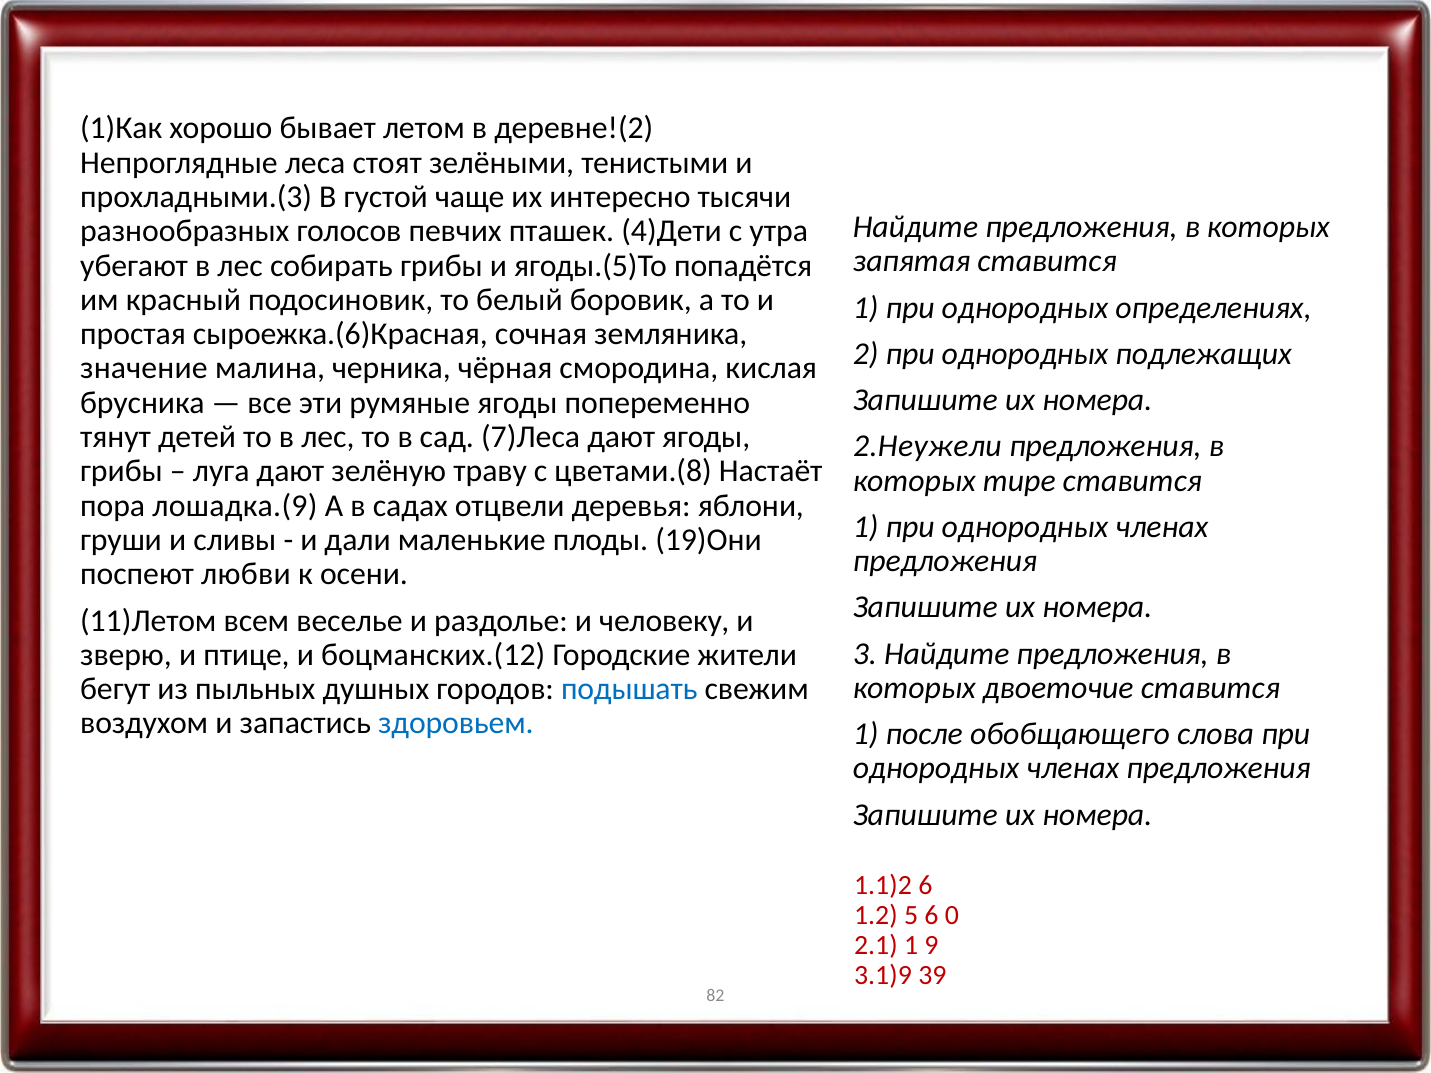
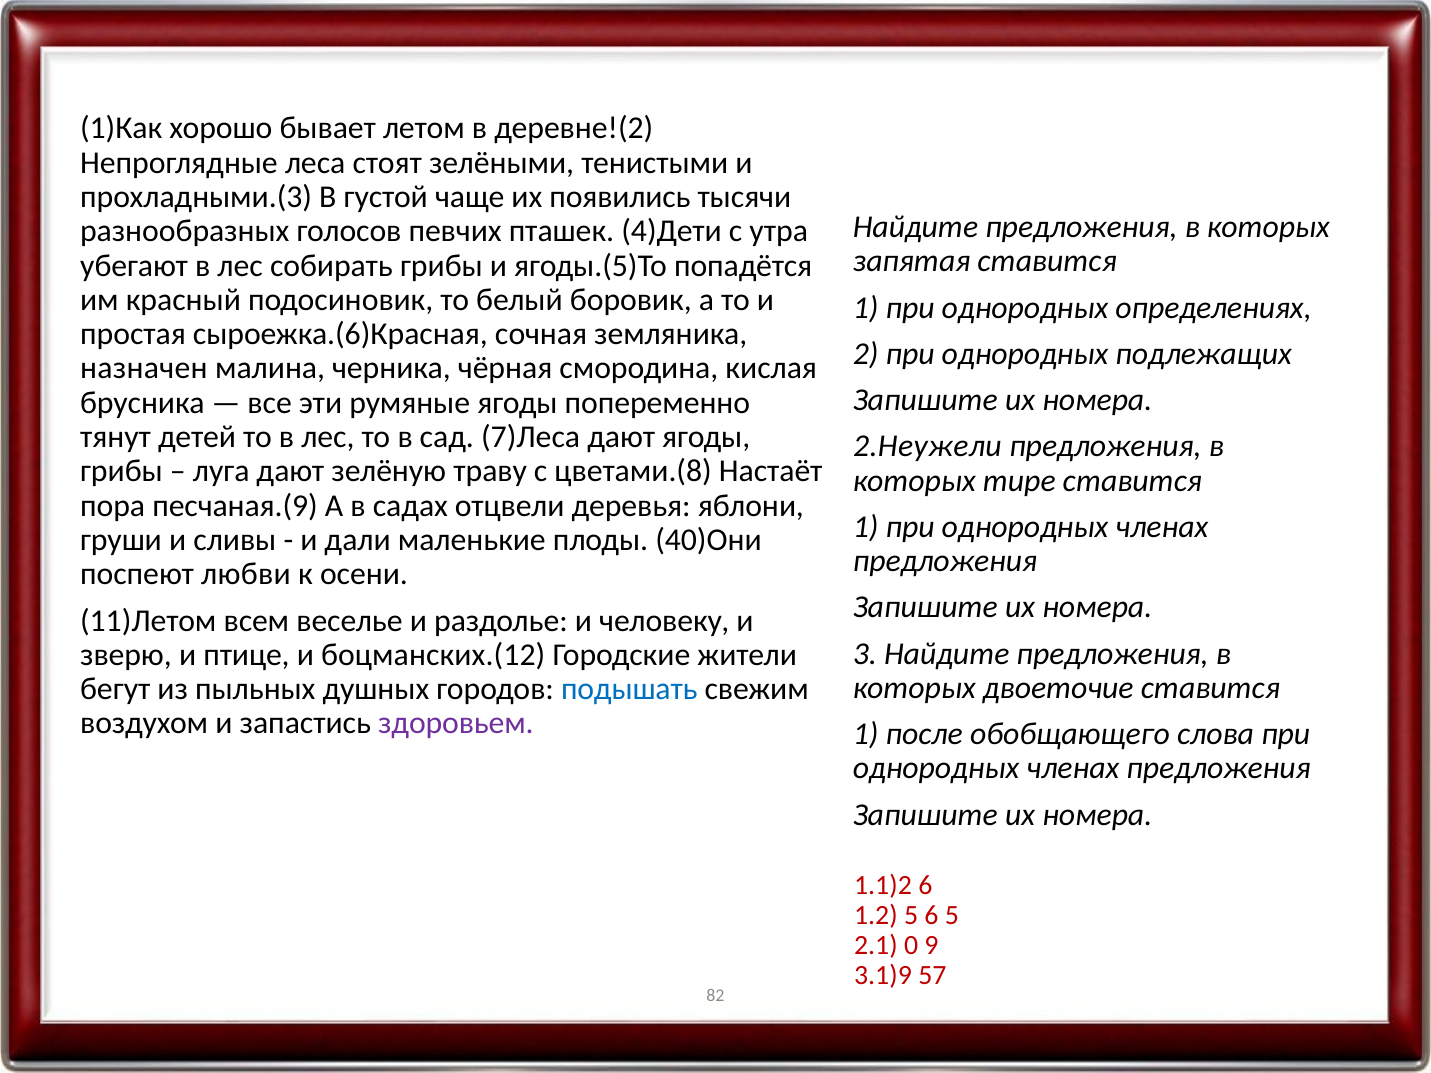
интересно: интересно -> появились (620, 197)
значение: значение -> назначен (144, 369)
лошадка.(9: лошадка.(9 -> песчаная.(9 (235, 506)
19)Они: 19)Они -> 40)Они (708, 540)
здоровьем colour: blue -> purple (456, 724)
6 0: 0 -> 5 (952, 915)
2.1 1: 1 -> 0 (911, 945)
39: 39 -> 57 (932, 976)
